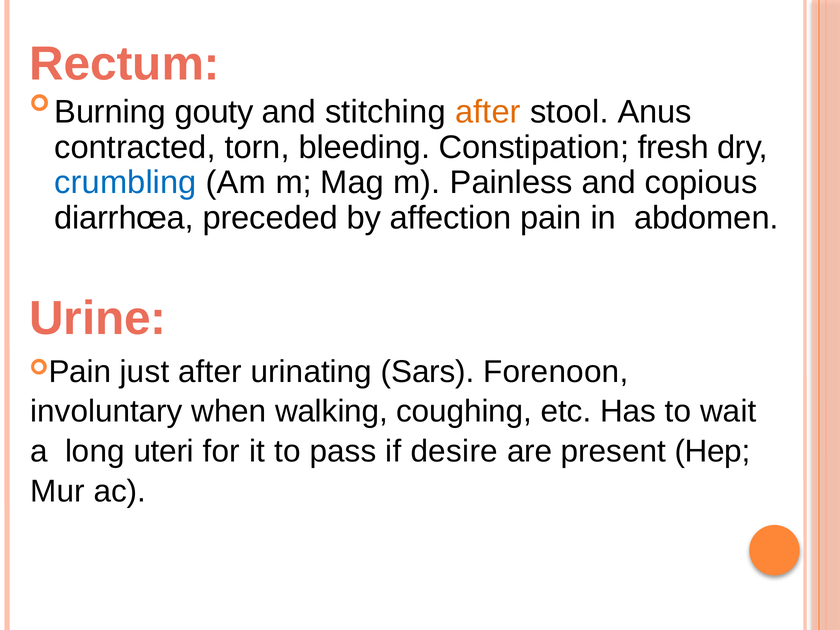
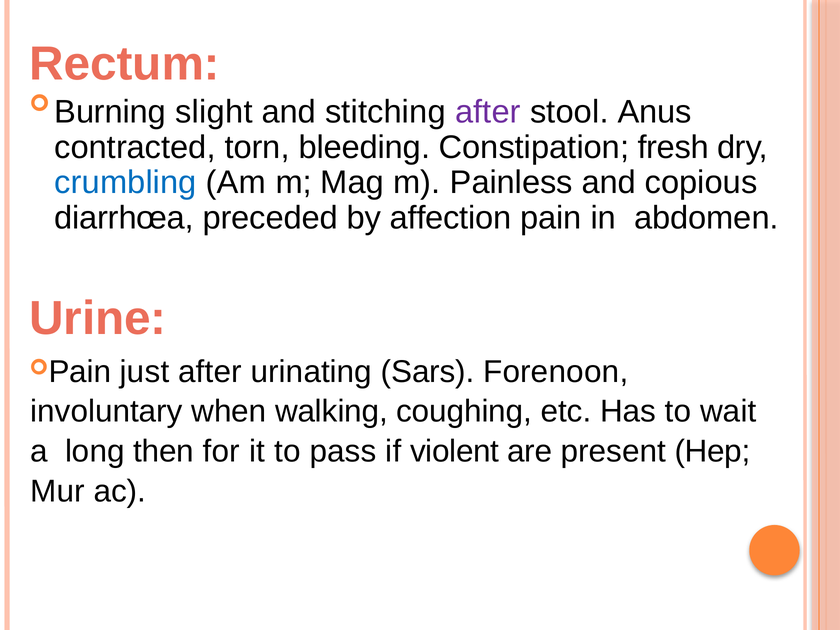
gouty: gouty -> slight (214, 112)
after colour: orange -> purple (488, 112)
uteri: uteri -> then (164, 451)
desire: desire -> violent (455, 451)
